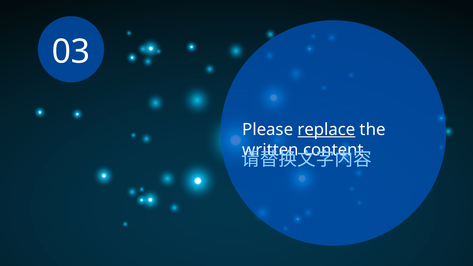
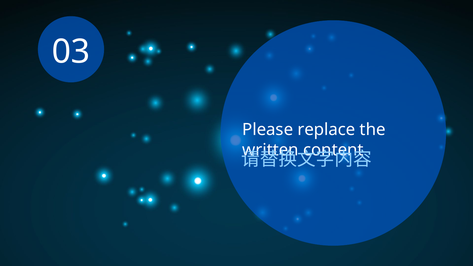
replace underline: present -> none (326, 130)
